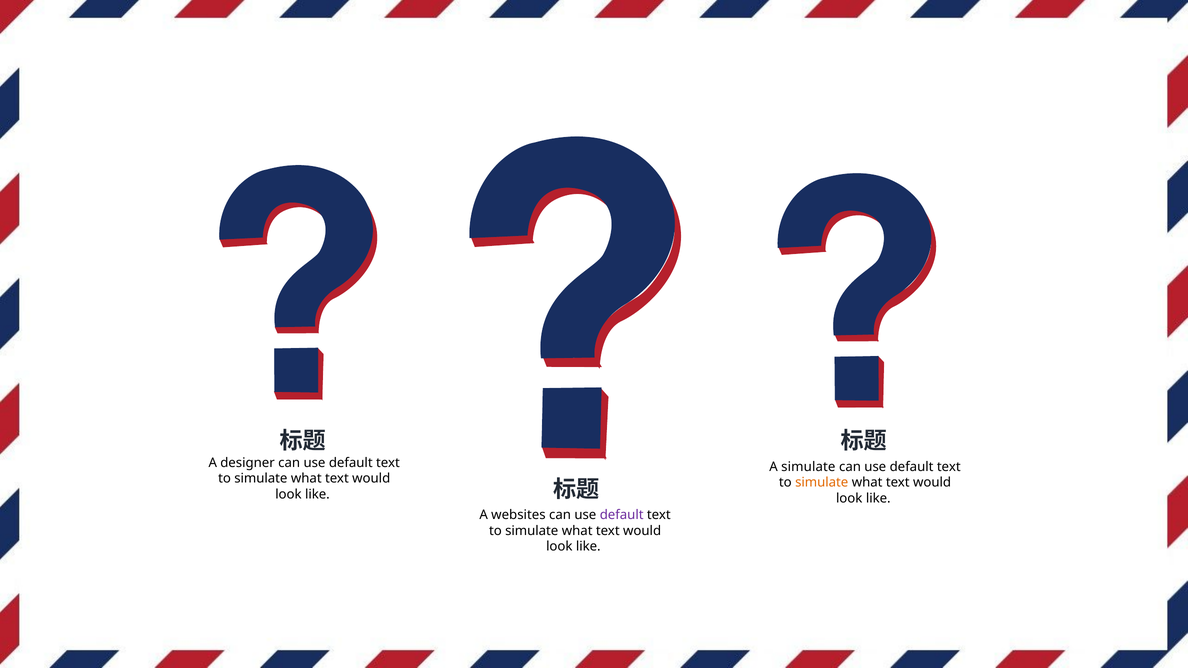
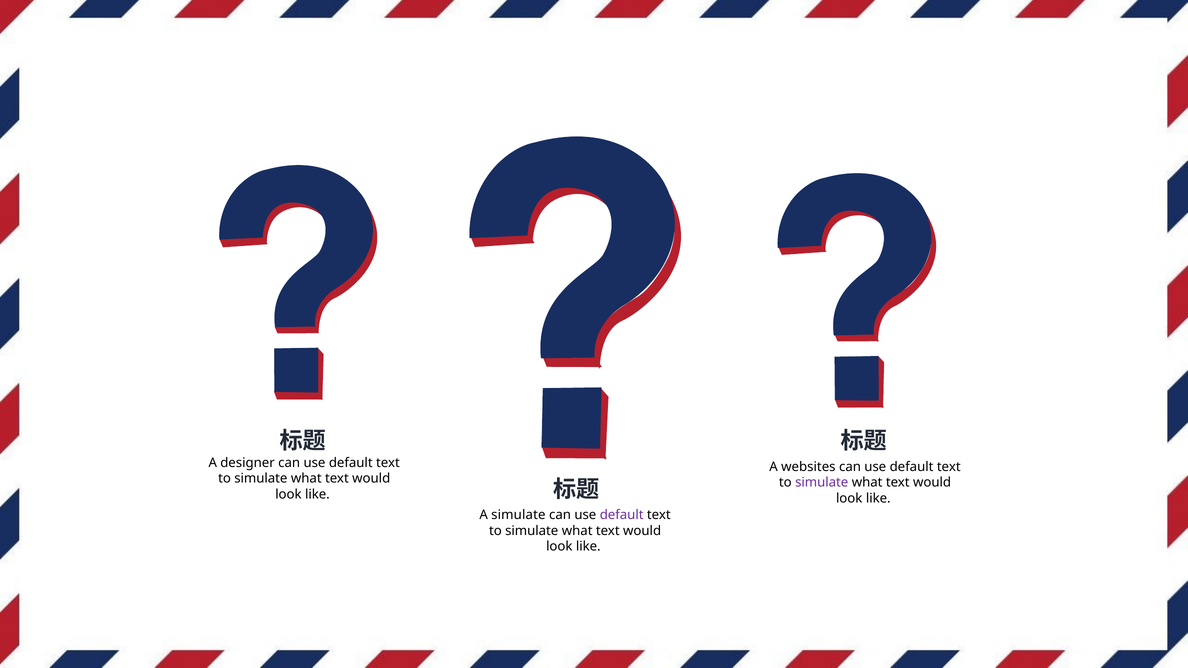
A simulate: simulate -> websites (808, 467)
simulate colour: orange -> purple (822, 483)
A websites: websites -> simulate (518, 515)
